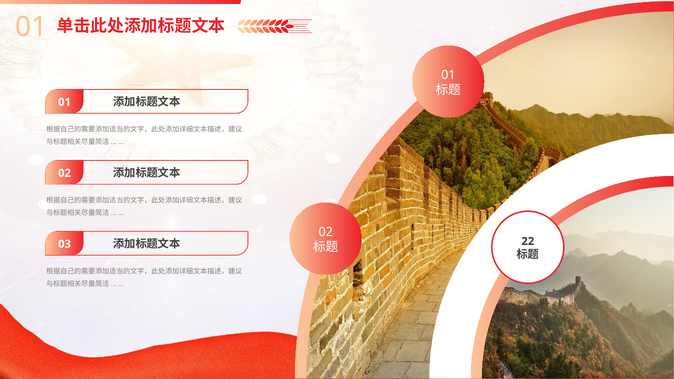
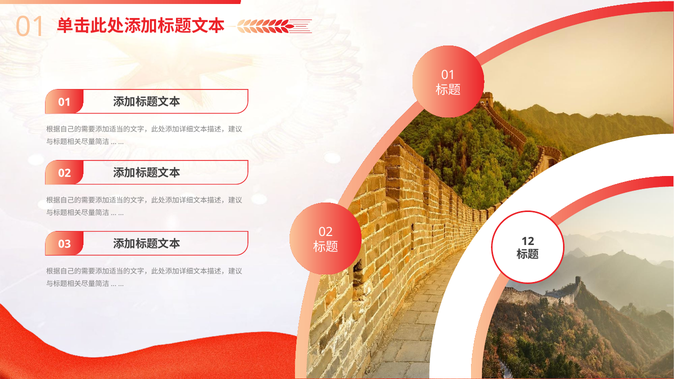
22: 22 -> 12 (528, 241)
